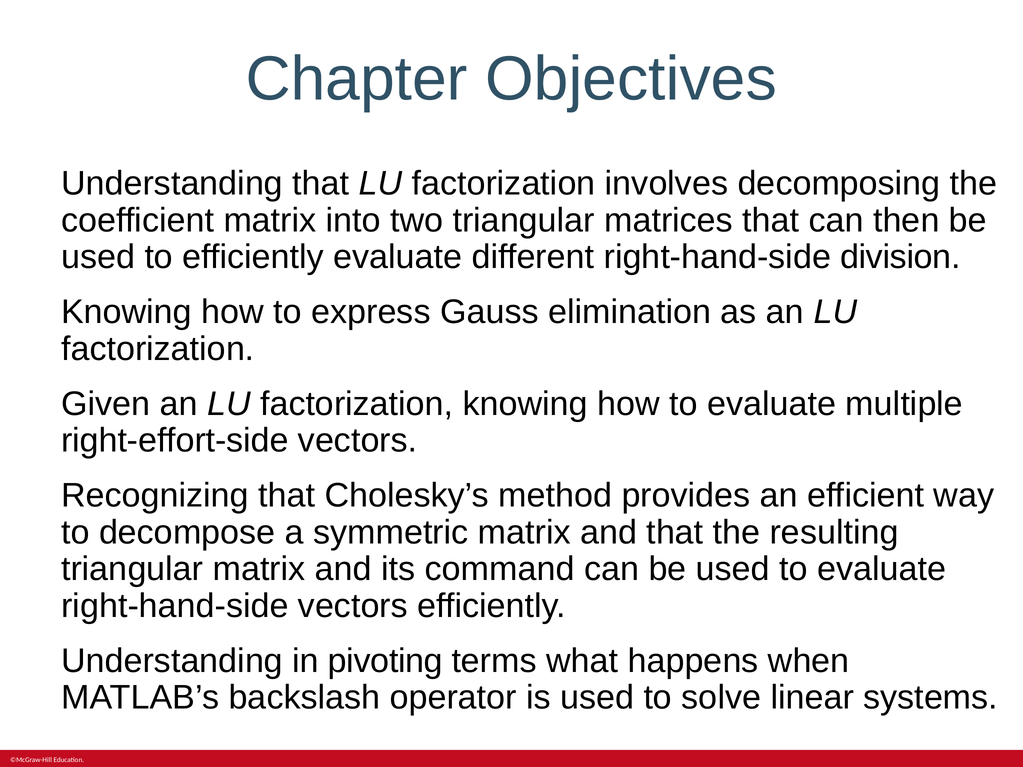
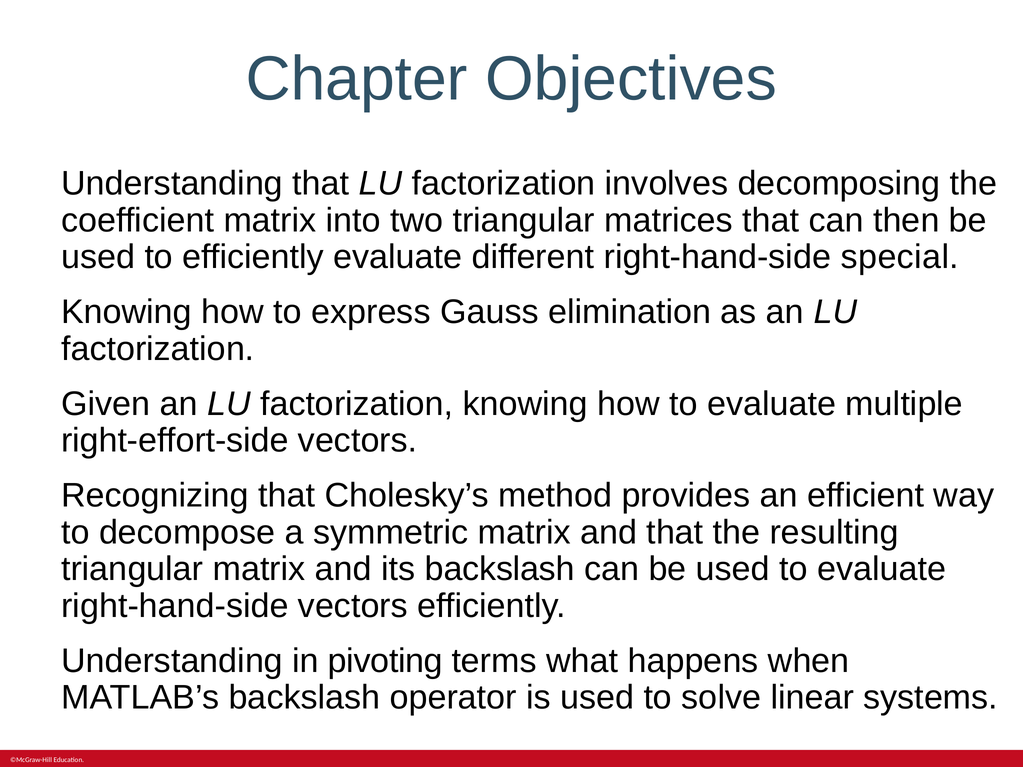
division: division -> special (900, 257)
its command: command -> backslash (500, 569)
